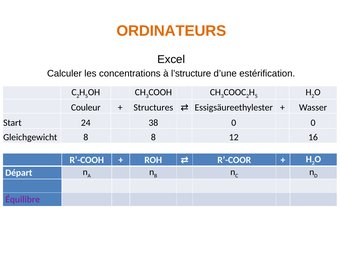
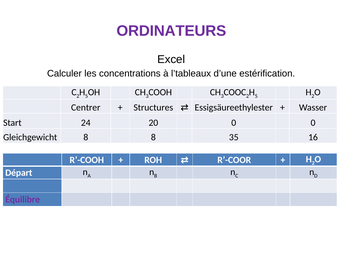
ORDINATEURS colour: orange -> purple (171, 31)
l’structure: l’structure -> l’tableaux (191, 74)
Couleur: Couleur -> Centrer (86, 108)
38: 38 -> 20 (153, 123)
12: 12 -> 35 (234, 137)
